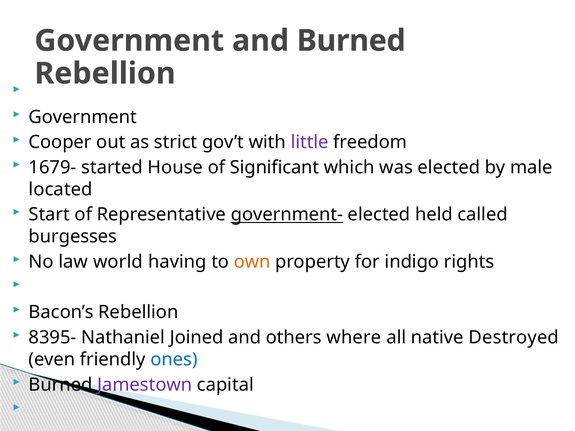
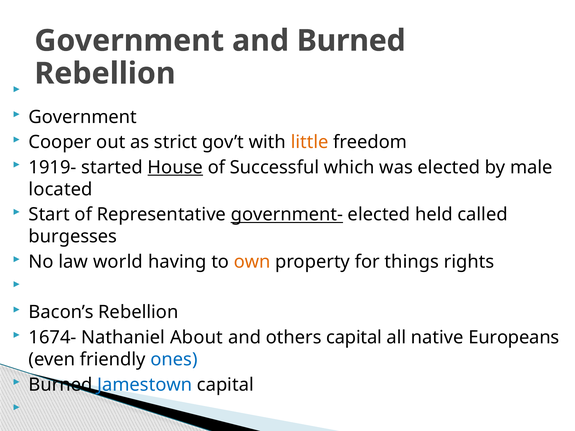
little colour: purple -> orange (310, 142)
1679-: 1679- -> 1919- (53, 167)
House underline: none -> present (175, 167)
Significant: Significant -> Successful (275, 167)
indigo: indigo -> things (412, 262)
8395-: 8395- -> 1674- (53, 338)
Joined: Joined -> About (196, 338)
others where: where -> capital (354, 338)
Destroyed: Destroyed -> Europeans (514, 338)
Jamestown colour: purple -> blue (145, 385)
